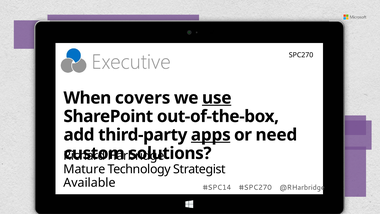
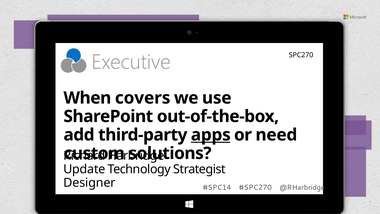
use underline: present -> none (217, 98)
Mature: Mature -> Update (84, 169)
Available: Available -> Designer (90, 182)
